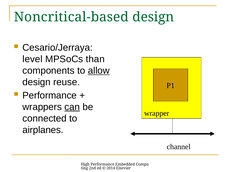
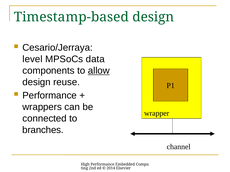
Noncritical-based: Noncritical-based -> Timestamp-based (71, 17)
than: than -> data (95, 59)
can underline: present -> none (72, 107)
airplanes: airplanes -> branches (43, 130)
